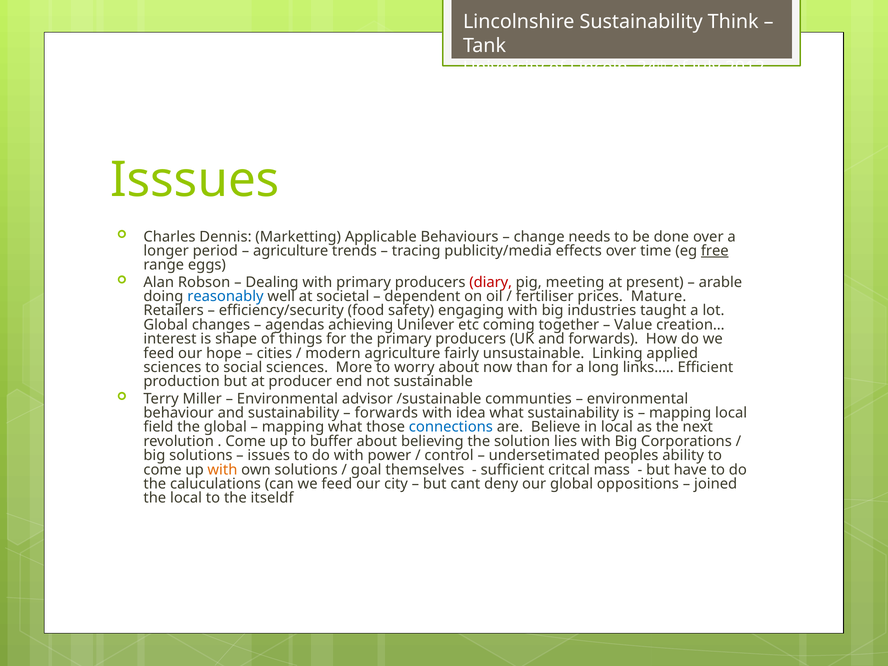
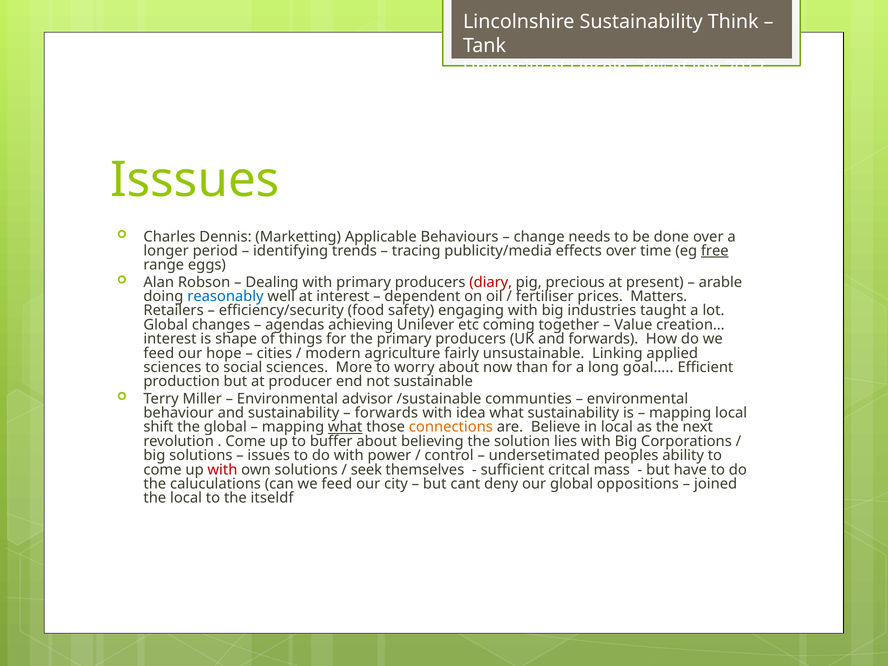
agriculture: agriculture -> identifying (291, 251)
meeting: meeting -> precious (575, 282)
at societal: societal -> interest (343, 296)
Mature: Mature -> Matters (659, 296)
links…: links… -> goal… (648, 367)
field: field -> shift (158, 427)
what underline: none -> present (345, 427)
connections colour: blue -> orange (451, 427)
with colour: orange -> red (222, 470)
goal: goal -> seek (366, 470)
